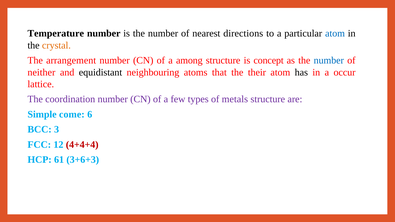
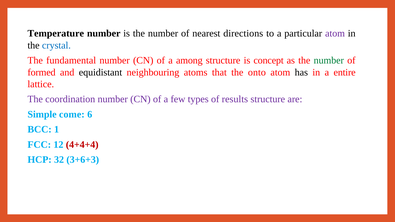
atom colour: blue -> purple (335, 33)
crystal colour: orange -> blue (56, 45)
arrangement: arrangement -> fundamental (71, 60)
number colour: blue -> green (329, 60)
neither: neither -> formed (42, 72)
their: their -> onto (257, 72)
occur: occur -> entire (345, 72)
metals: metals -> results (235, 99)
3: 3 -> 1 (57, 130)
61: 61 -> 32 (59, 160)
